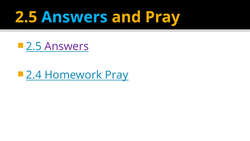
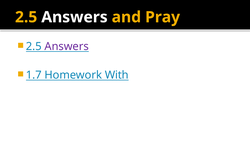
Answers colour: light blue -> white (74, 17)
2.4: 2.4 -> 1.7 (34, 75)
Homework Pray: Pray -> With (117, 75)
